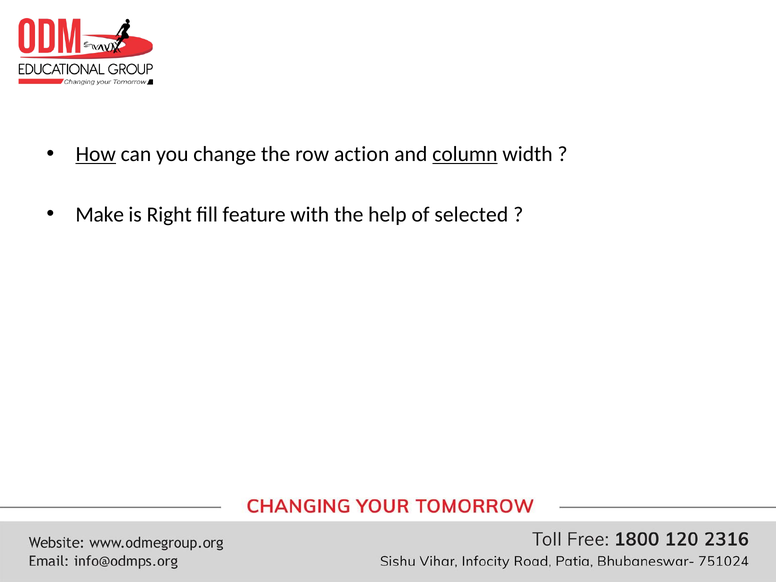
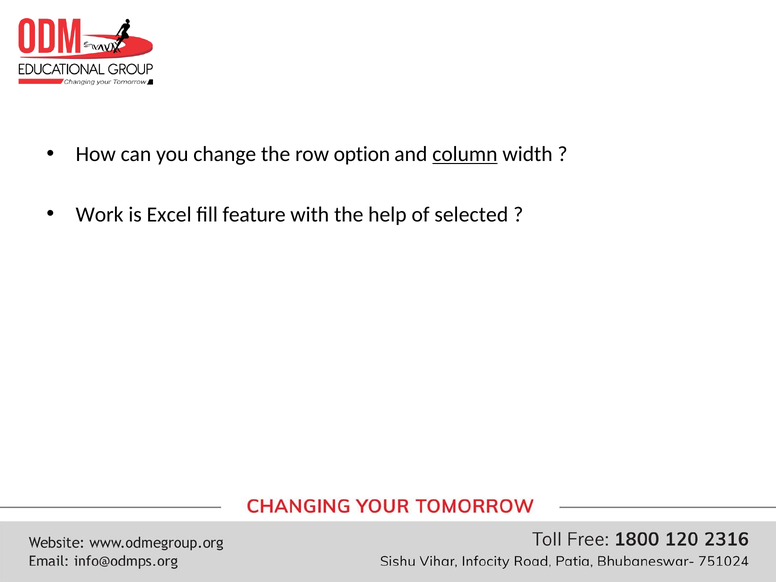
How underline: present -> none (96, 154)
action: action -> option (362, 154)
Make: Make -> Work (100, 215)
Right: Right -> Excel (169, 215)
